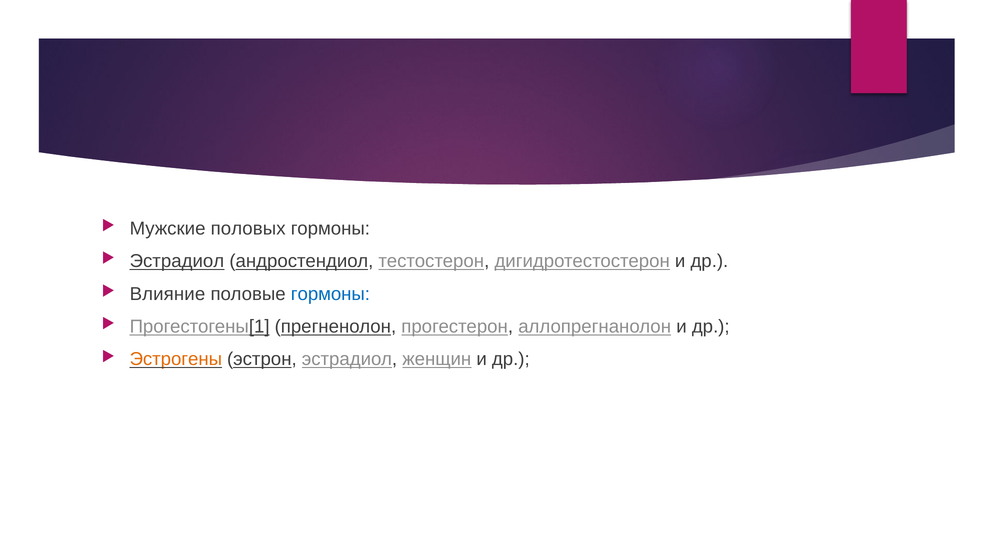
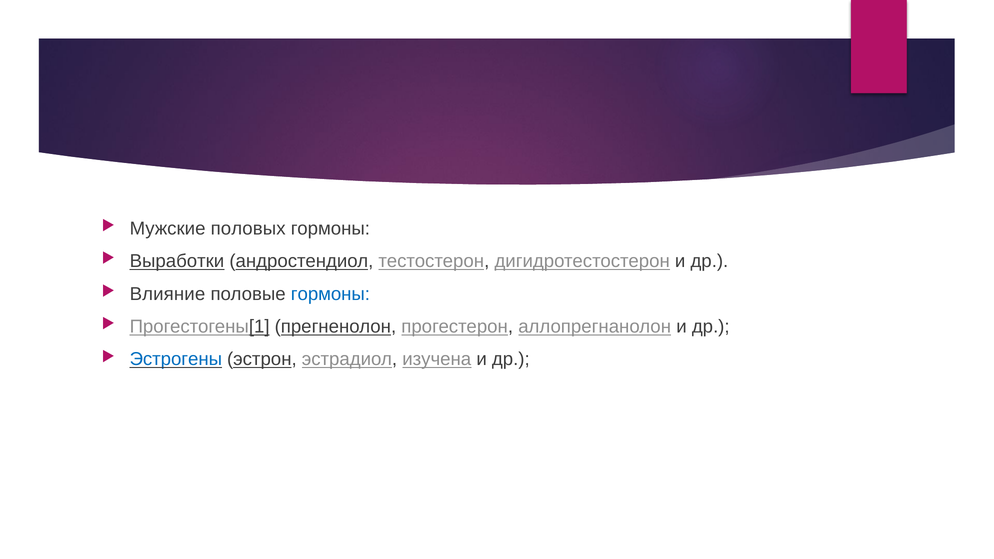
Эстрадиол: Эстрадиол -> Выработки (177, 261)
Эстрогены colour: orange -> blue (176, 359)
женщин: женщин -> изучена (437, 359)
